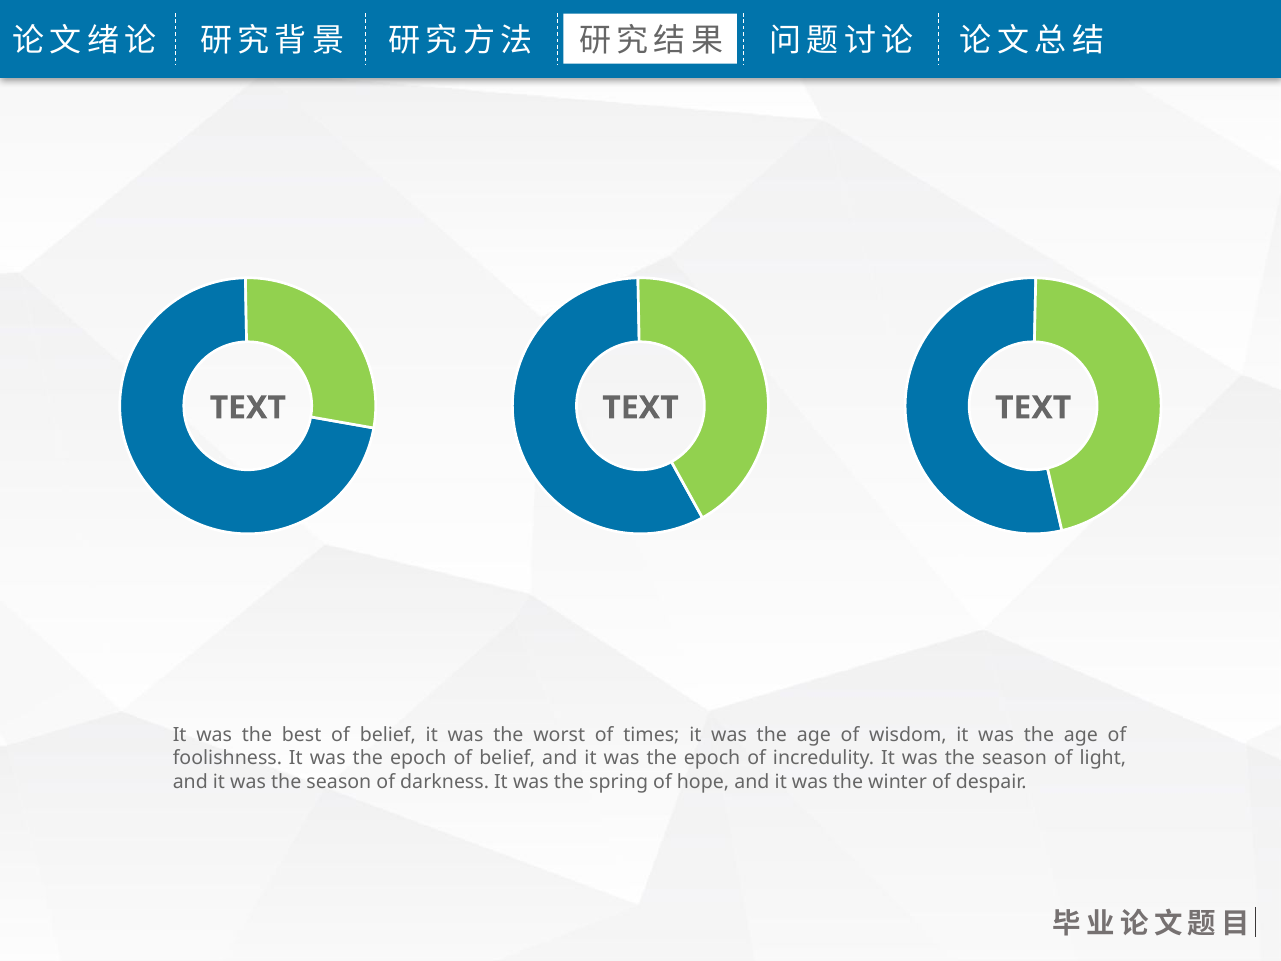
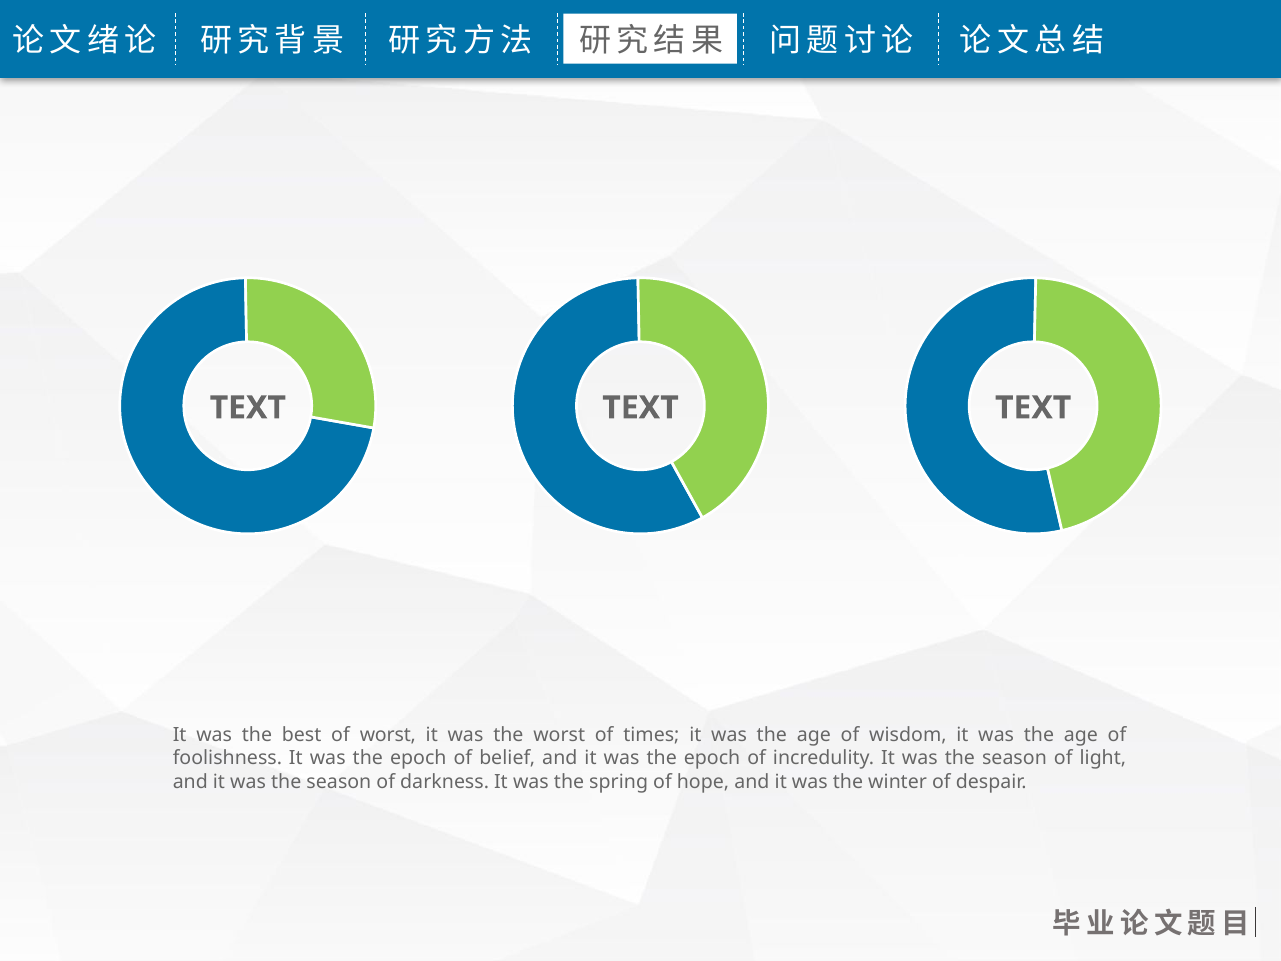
best of belief: belief -> worst (388, 735)
